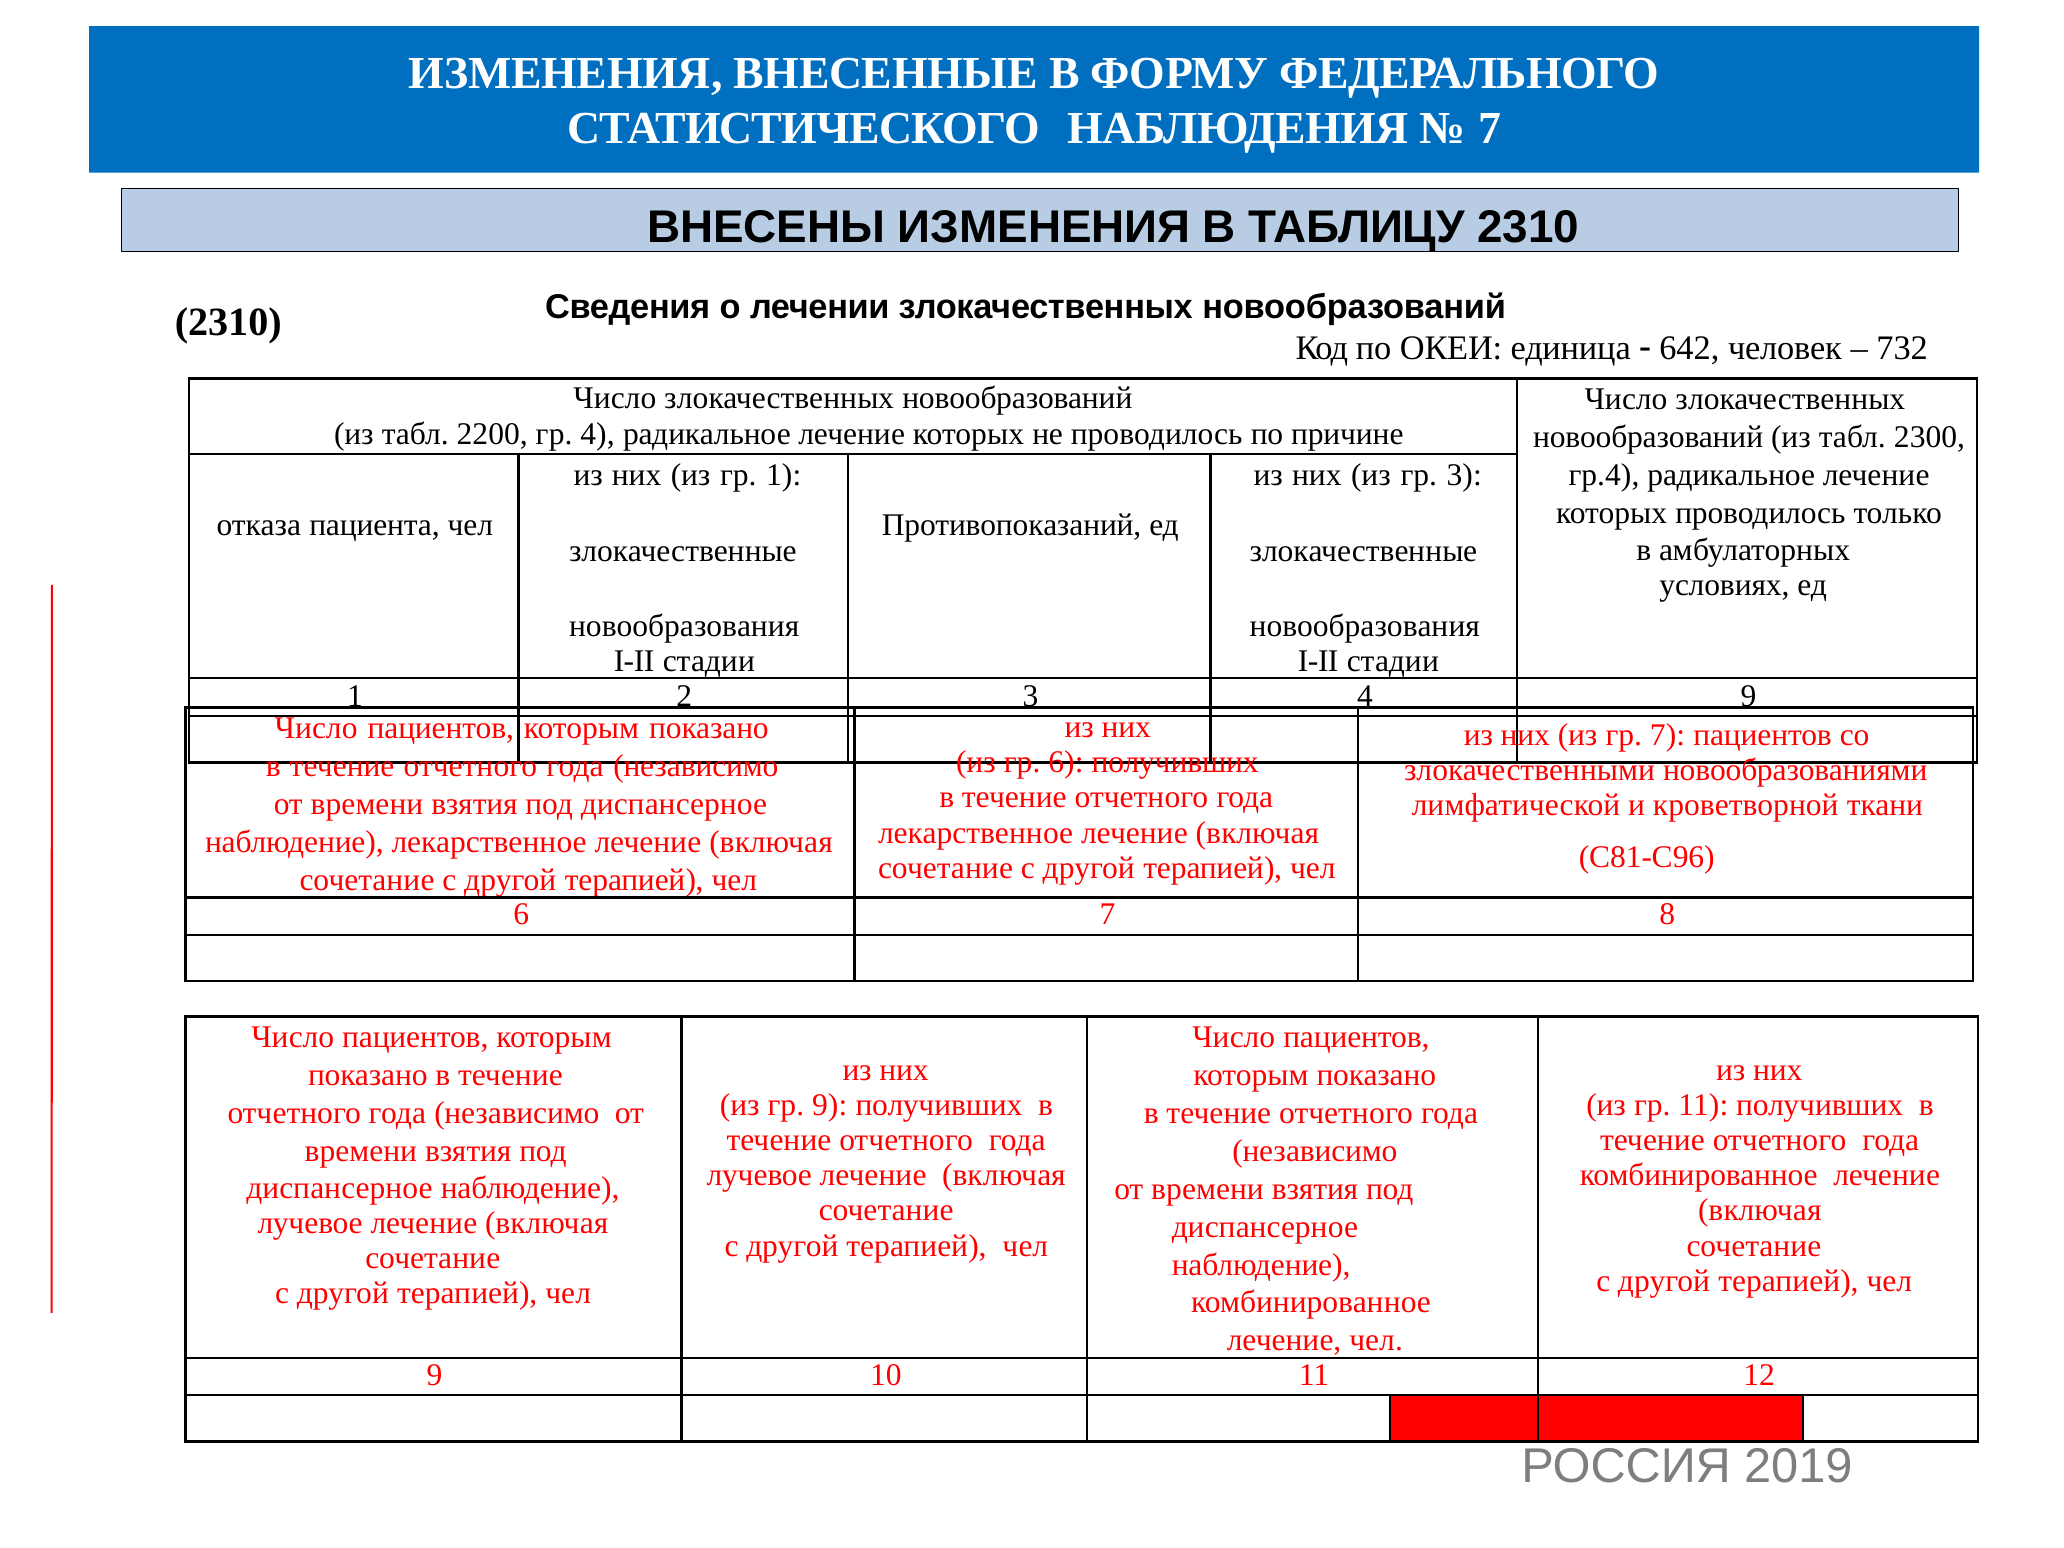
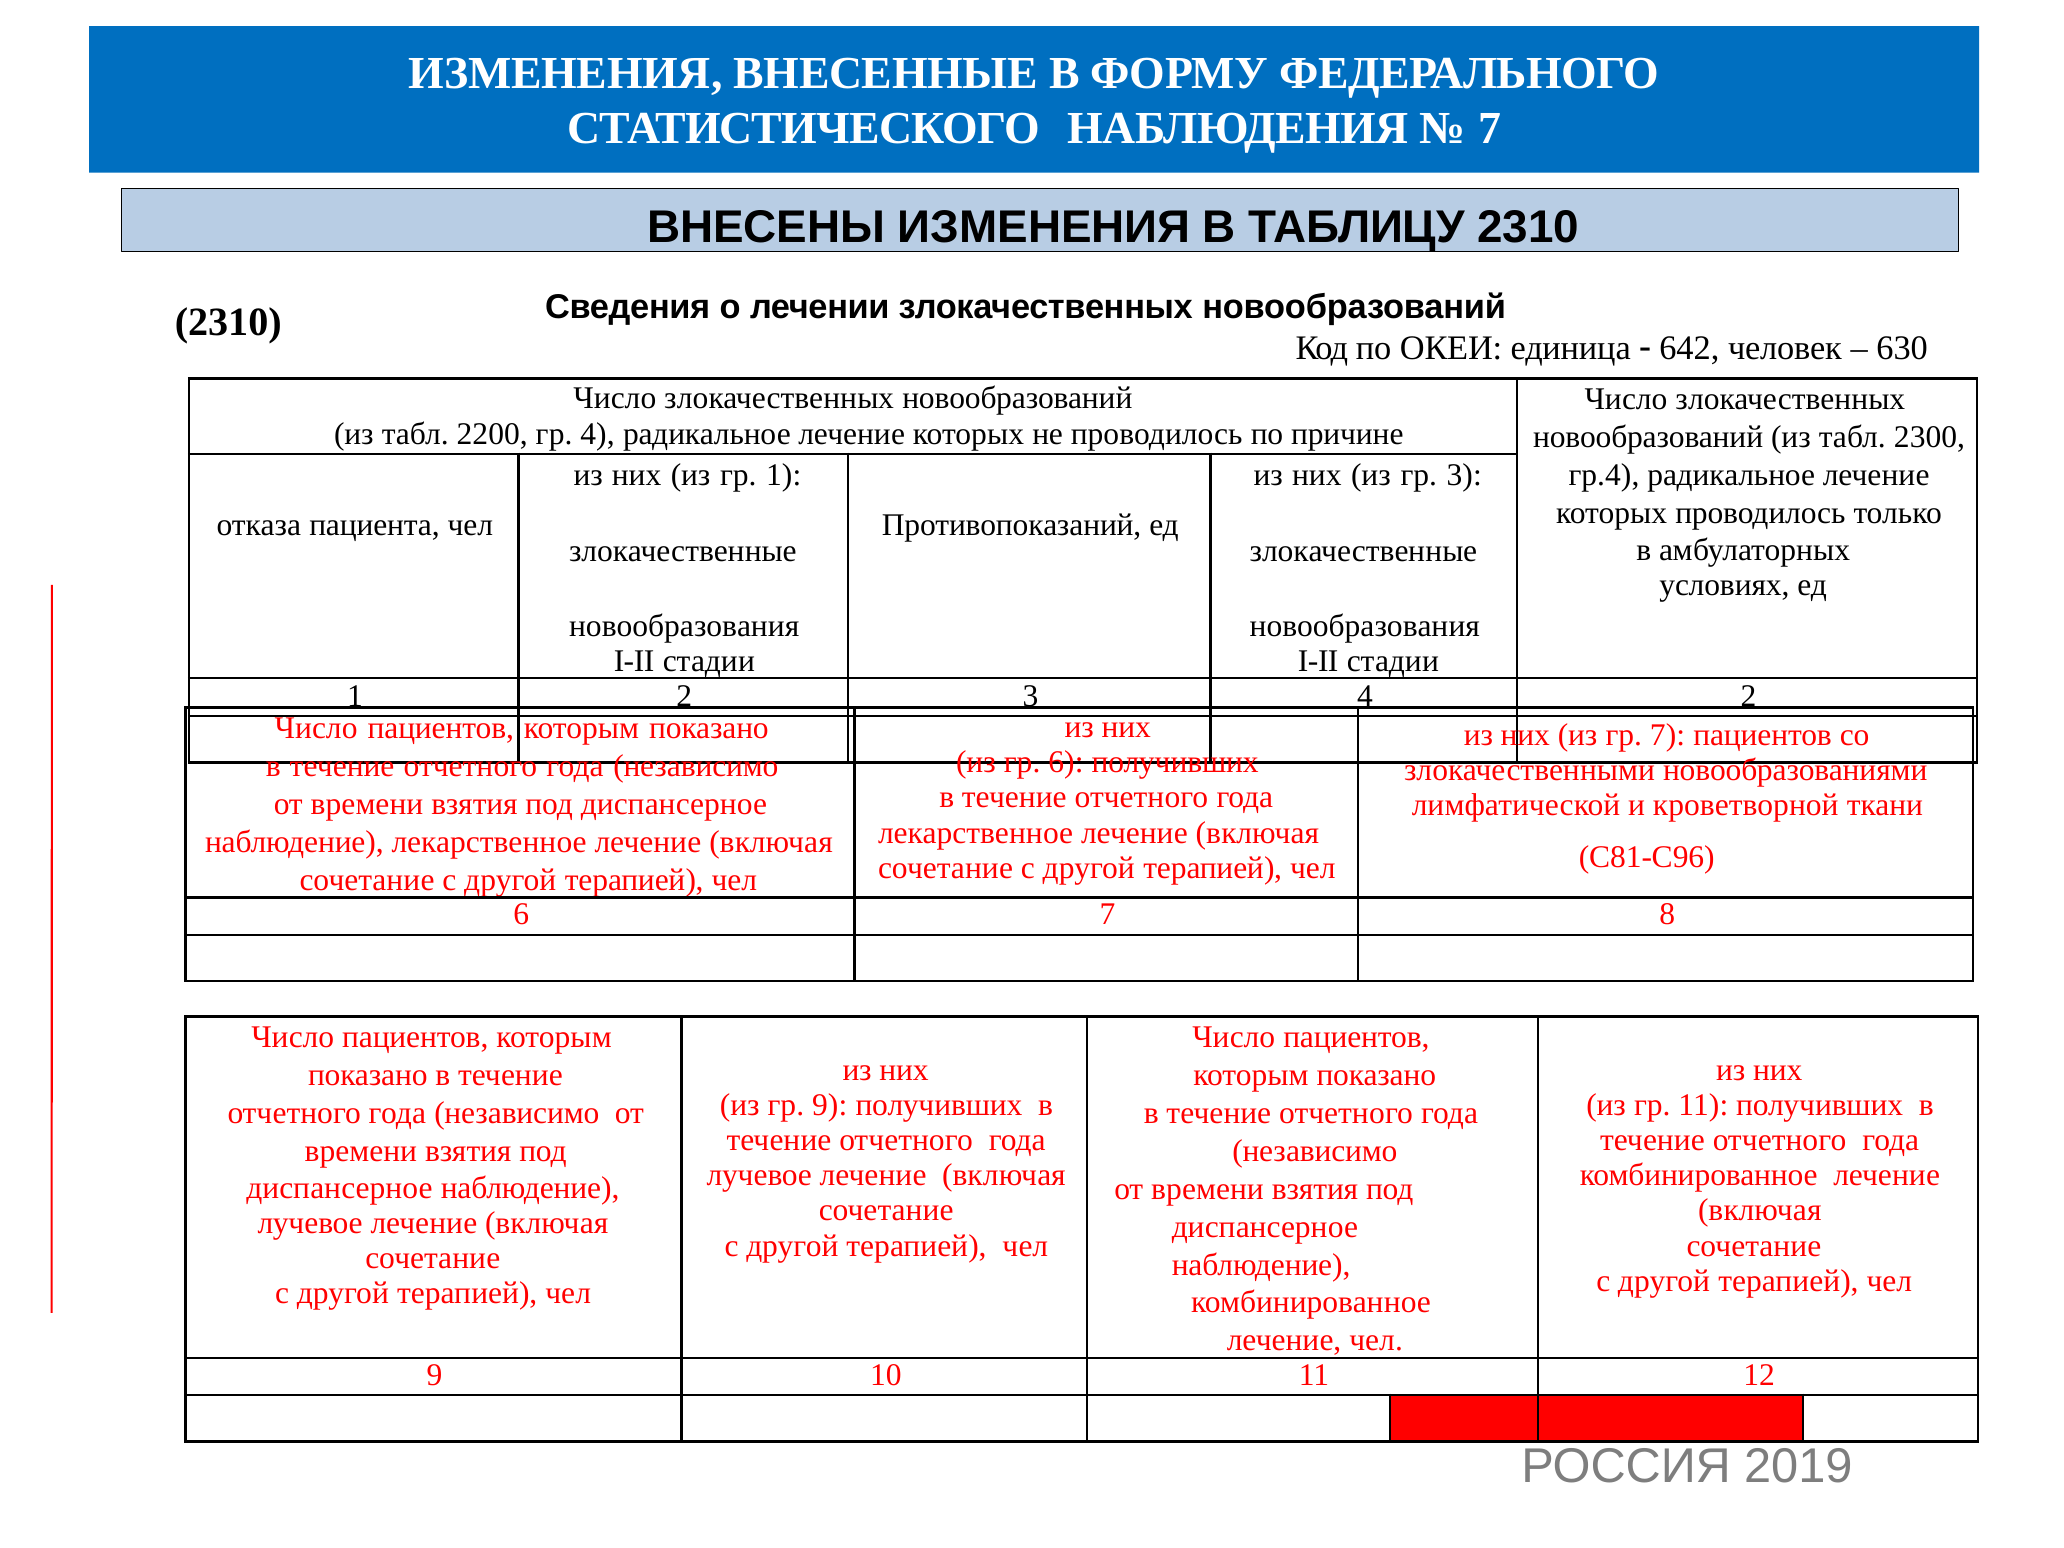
732: 732 -> 630 (1902, 348)
4 9: 9 -> 2 (1748, 696)
